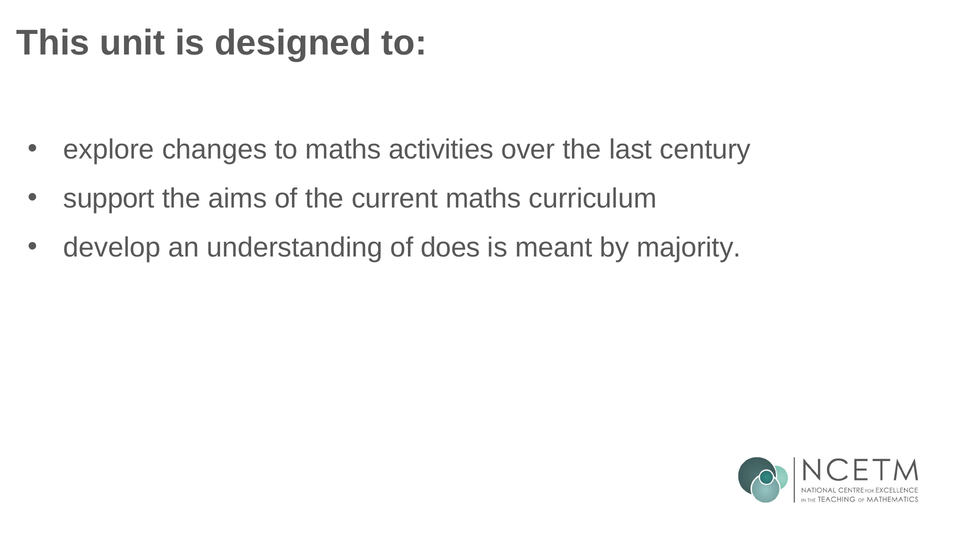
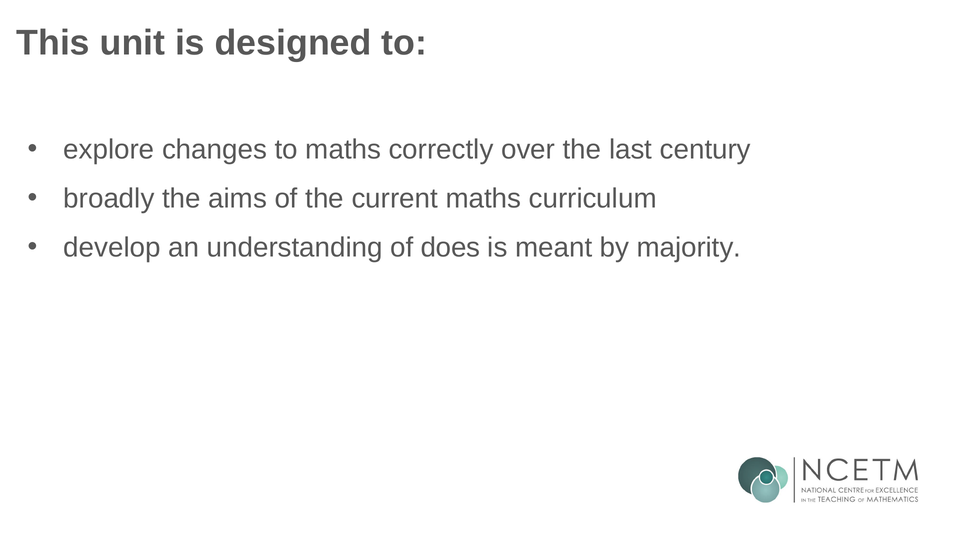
activities: activities -> correctly (441, 149)
support: support -> broadly (109, 199)
